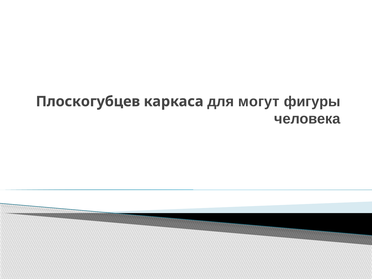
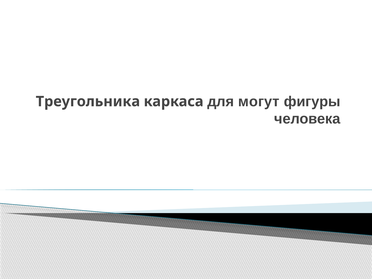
Плоскогубцев: Плоскогубцев -> Треугольника (88, 101)
